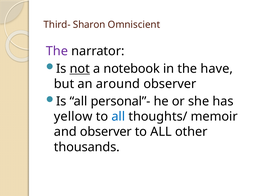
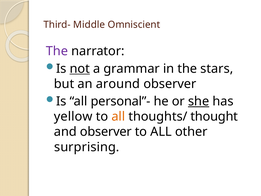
Sharon: Sharon -> Middle (89, 25)
notebook: notebook -> grammar (132, 69)
have: have -> stars (217, 69)
she underline: none -> present (199, 101)
all colour: blue -> orange (118, 116)
memoir: memoir -> thought (214, 116)
thousands: thousands -> surprising (87, 147)
